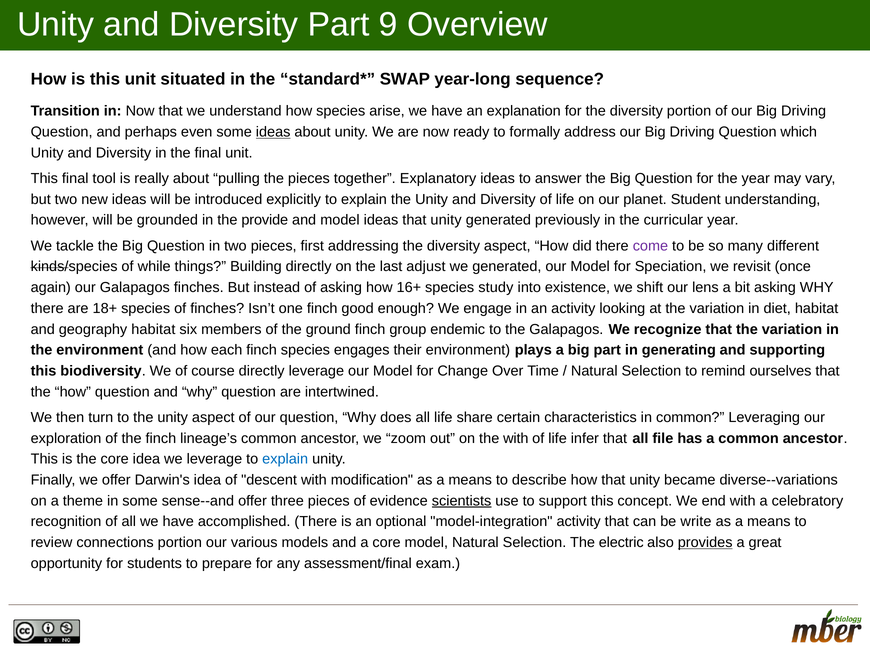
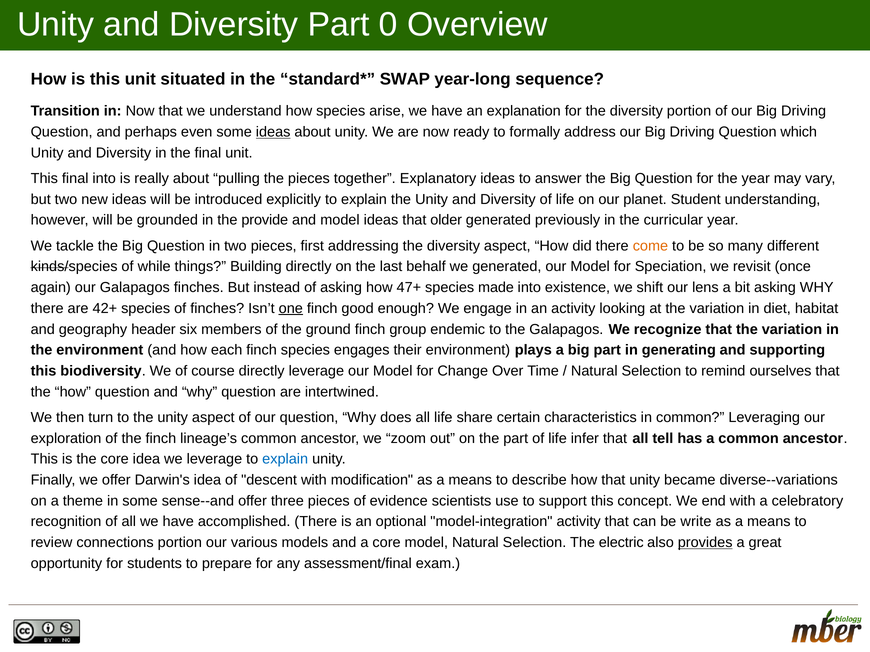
9: 9 -> 0 (388, 24)
final tool: tool -> into (104, 179)
ideas that unity: unity -> older (446, 220)
come colour: purple -> orange (650, 246)
adjust: adjust -> behalf (426, 267)
16+: 16+ -> 47+ (409, 288)
study: study -> made (496, 288)
18+: 18+ -> 42+ (105, 309)
one underline: none -> present (291, 309)
geography habitat: habitat -> header (153, 329)
the with: with -> part (516, 439)
file: file -> tell (663, 439)
scientists underline: present -> none (462, 501)
